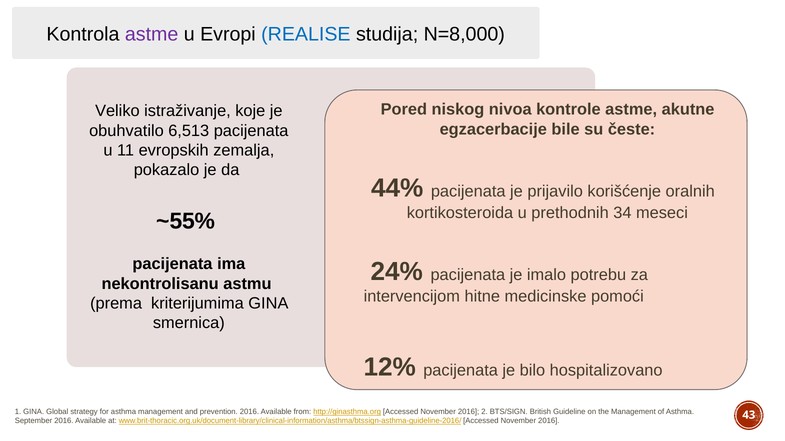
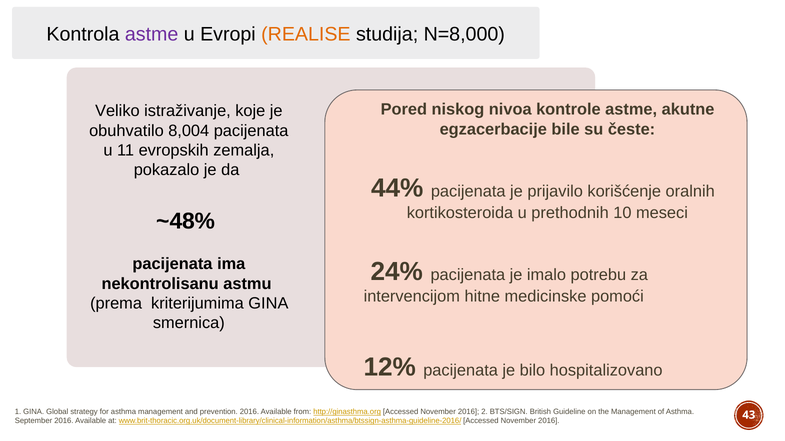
REALISE colour: blue -> orange (306, 34)
6,513: 6,513 -> 8,004 (189, 131)
34: 34 -> 10 (622, 213)
~55%: ~55% -> ~48% (186, 222)
